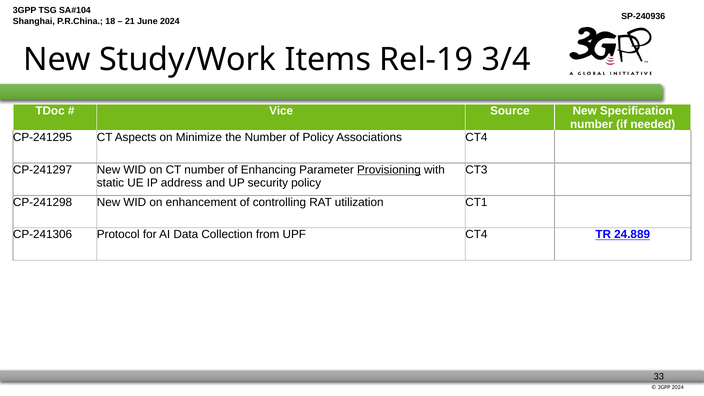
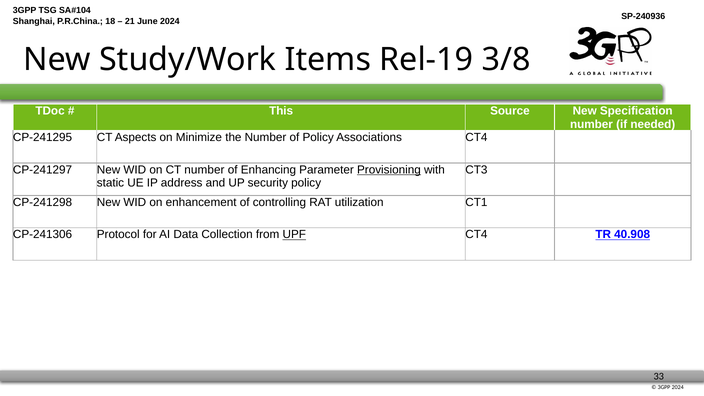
3/4: 3/4 -> 3/8 (506, 59)
Vice: Vice -> This (281, 111)
UPF underline: none -> present (294, 235)
24.889: 24.889 -> 40.908 (632, 235)
